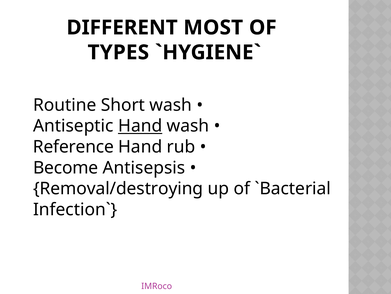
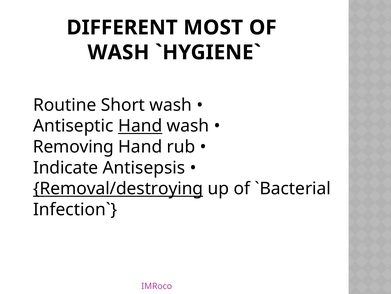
TYPES: TYPES -> WASH (118, 52)
Reference: Reference -> Removing (73, 146)
Become: Become -> Indicate (66, 167)
Removal/destroying underline: none -> present (118, 188)
